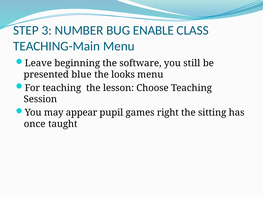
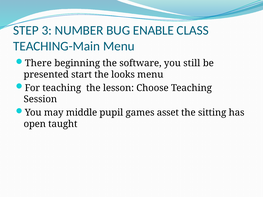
Leave: Leave -> There (38, 63)
blue: blue -> start (82, 75)
appear: appear -> middle (82, 113)
right: right -> asset (168, 113)
once: once -> open (35, 124)
